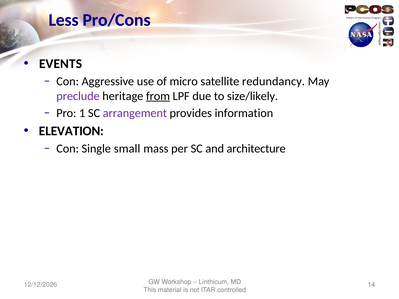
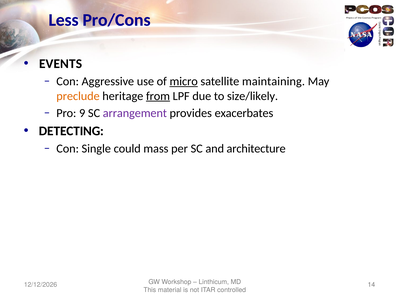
micro underline: none -> present (184, 81)
redundancy: redundancy -> maintaining (273, 81)
preclude colour: purple -> orange (78, 96)
1: 1 -> 9 (82, 113)
information: information -> exacerbates (244, 113)
ELEVATION: ELEVATION -> DETECTING (71, 131)
small: small -> could (127, 149)
